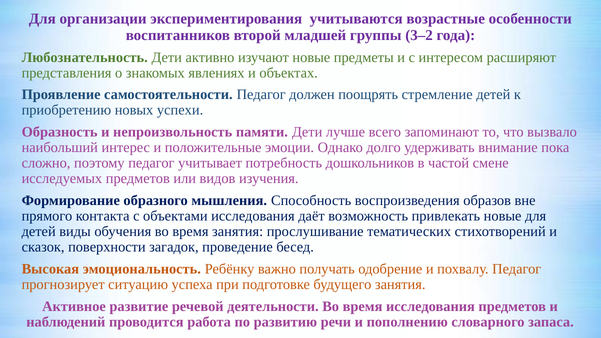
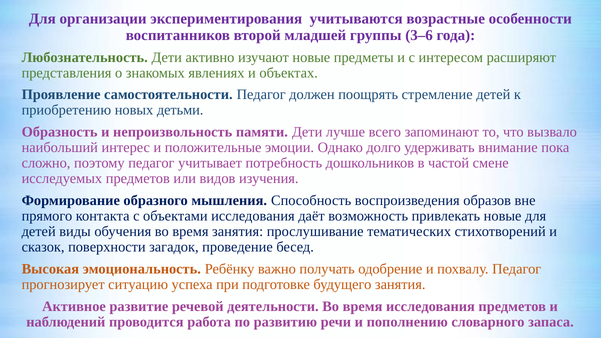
3–2: 3–2 -> 3–6 (419, 35)
успехи: успехи -> детьми (180, 110)
